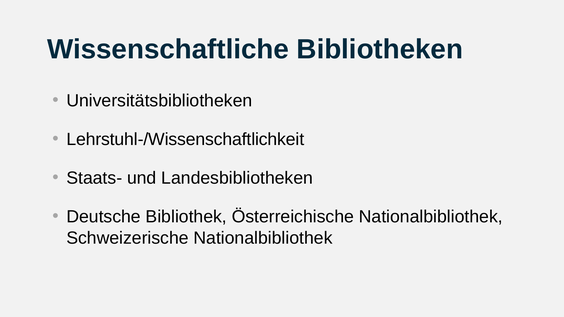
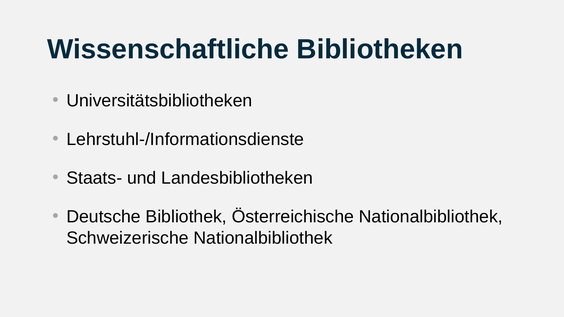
Lehrstuhl-/Wissenschaftlichkeit: Lehrstuhl-/Wissenschaftlichkeit -> Lehrstuhl-/Informationsdienste (185, 139)
